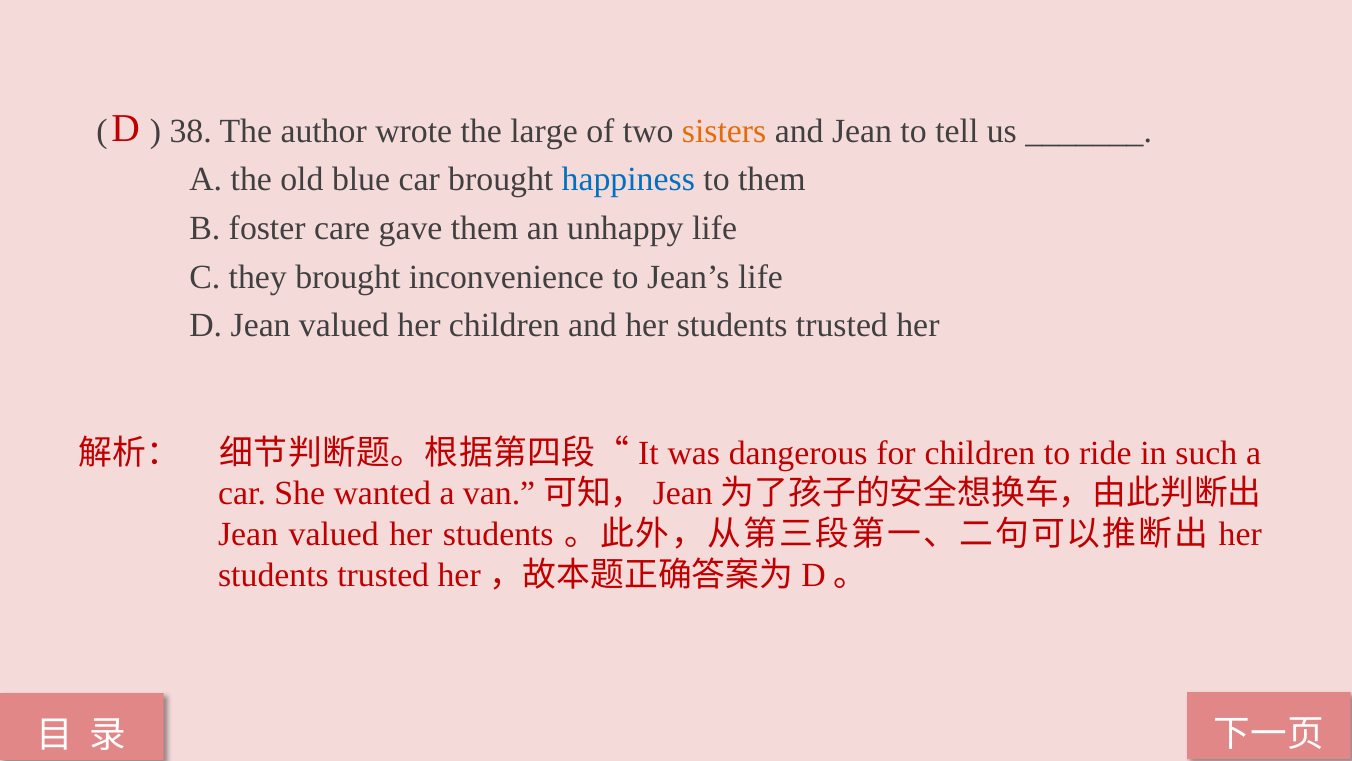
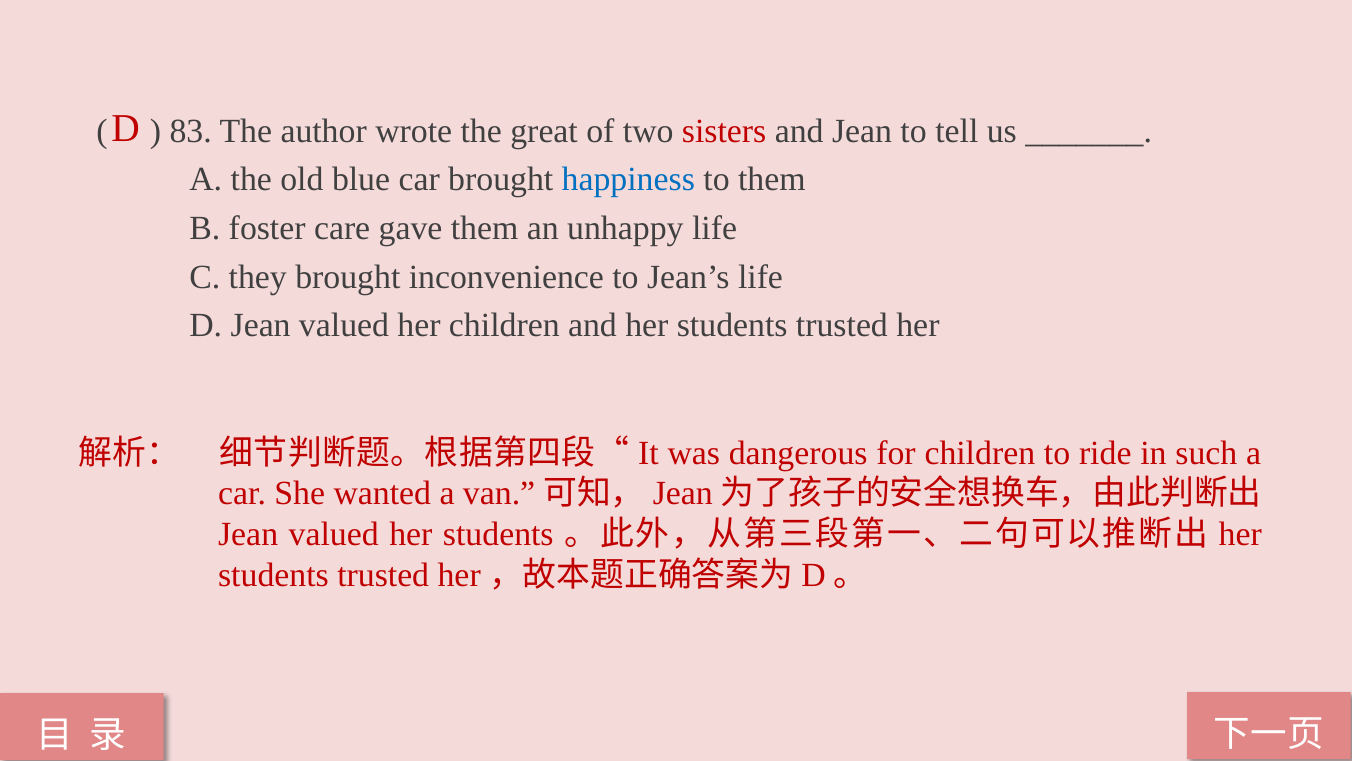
38: 38 -> 83 (191, 131)
large: large -> great (544, 131)
sisters colour: orange -> red (724, 131)
